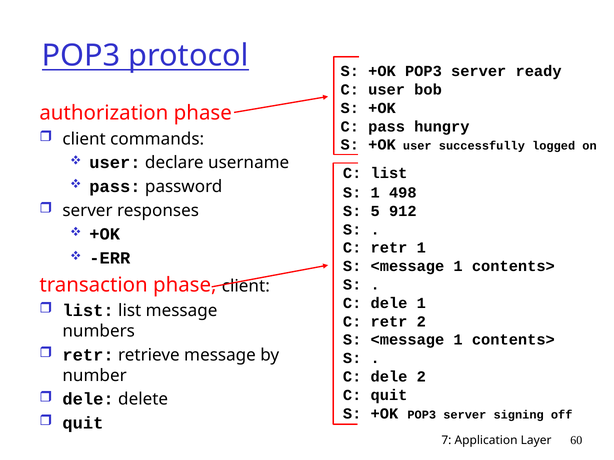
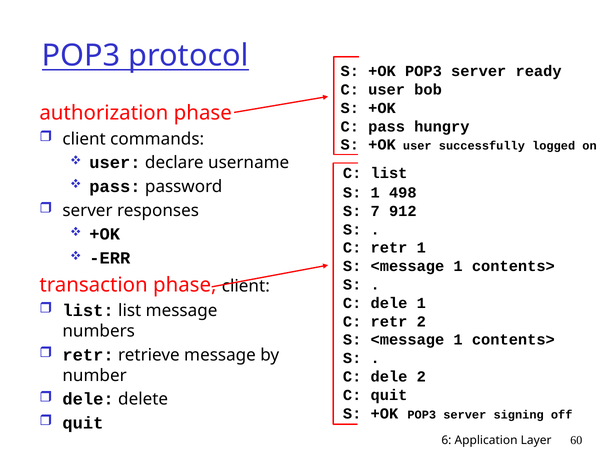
5: 5 -> 7 (375, 211)
7: 7 -> 6 (446, 441)
